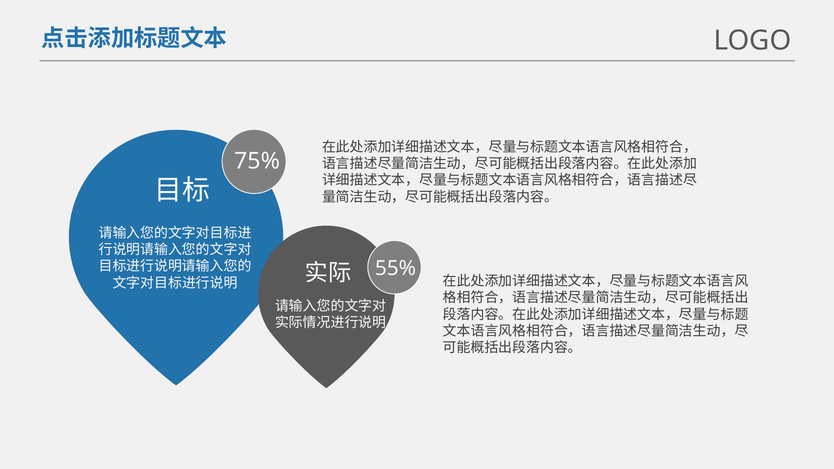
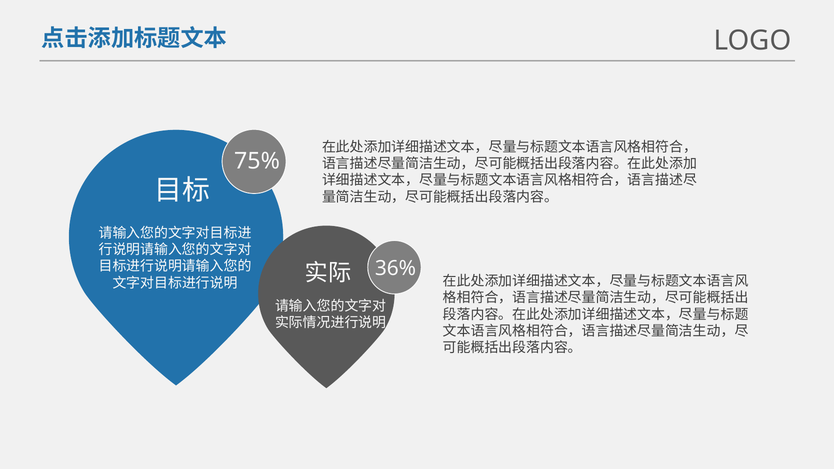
55%: 55% -> 36% (395, 269)
